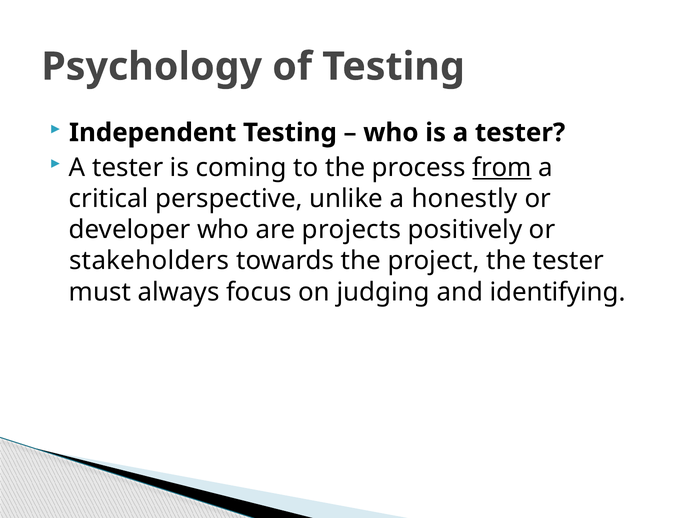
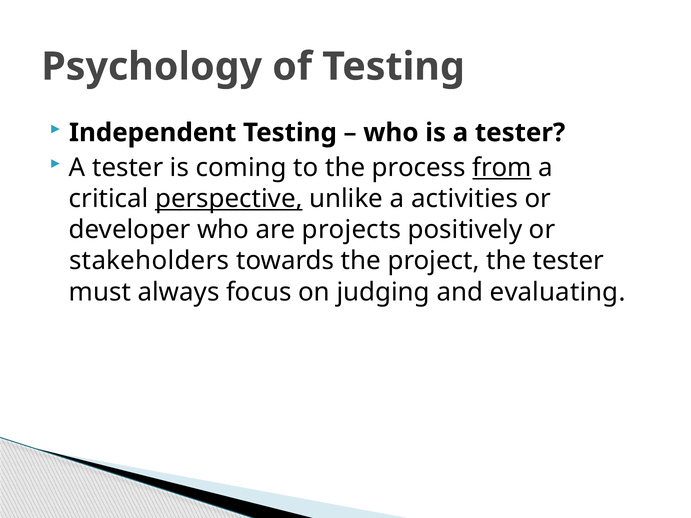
perspective underline: none -> present (229, 199)
honestly: honestly -> activities (465, 199)
identifying: identifying -> evaluating (558, 292)
